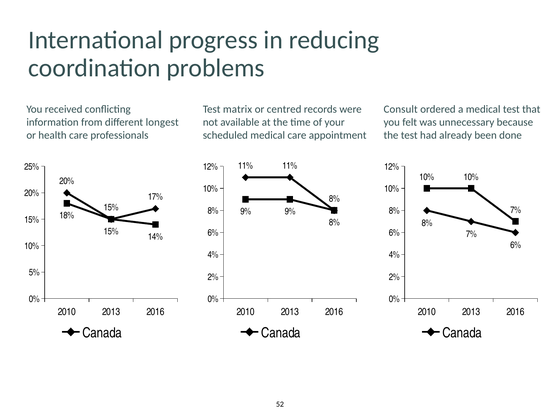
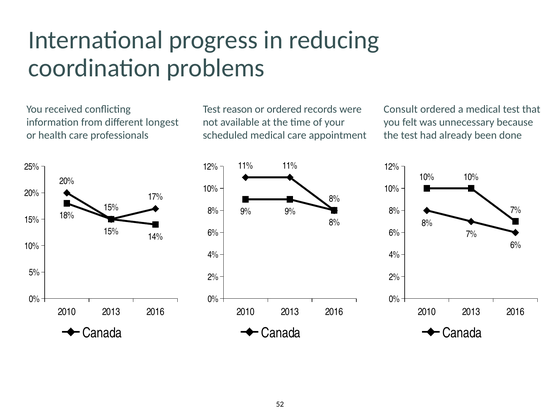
matrix: matrix -> reason (238, 109)
or centred: centred -> ordered (284, 109)
